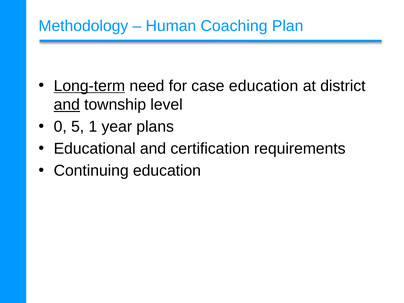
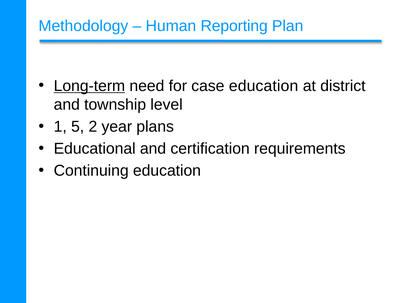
Coaching: Coaching -> Reporting (234, 26)
and underline: present -> none (67, 105)
0: 0 -> 1 (60, 127)
1: 1 -> 2 (93, 127)
